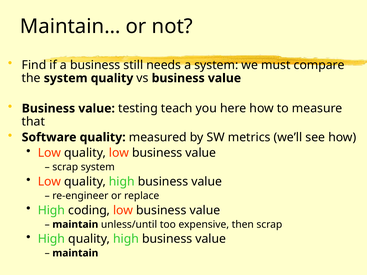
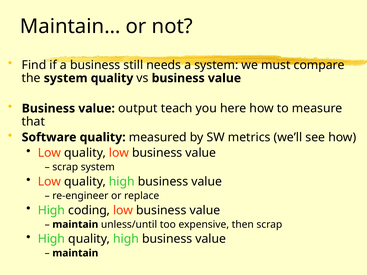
testing: testing -> output (138, 109)
